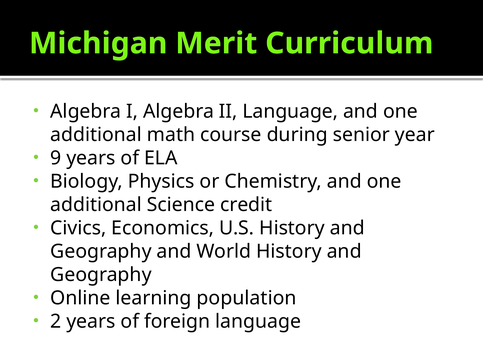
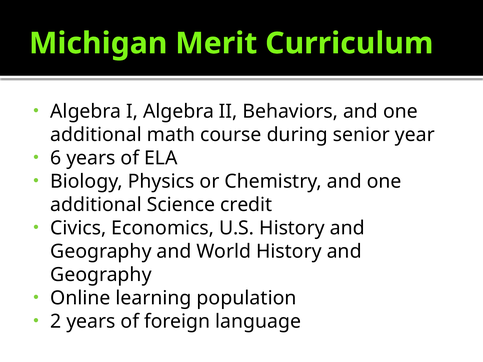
II Language: Language -> Behaviors (290, 112)
9: 9 -> 6 (56, 158)
